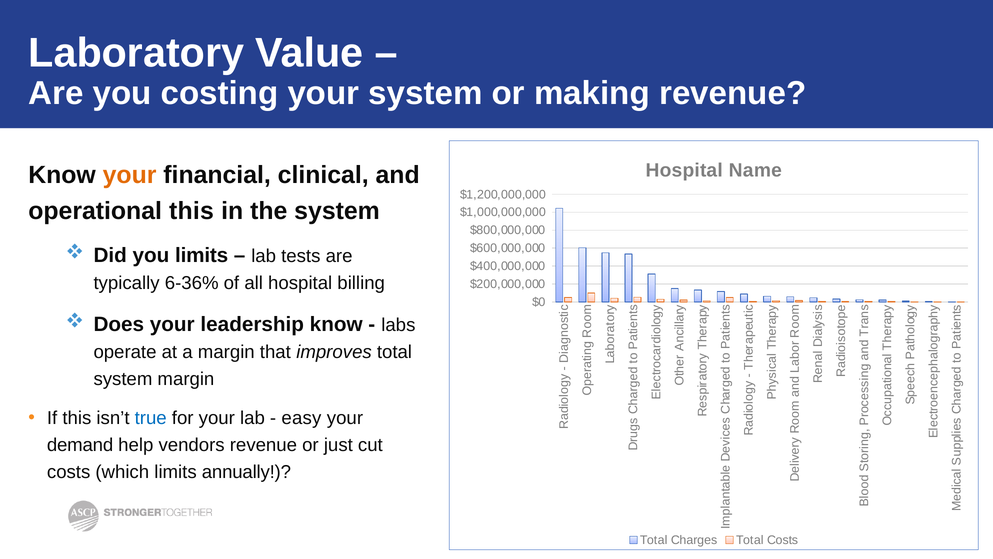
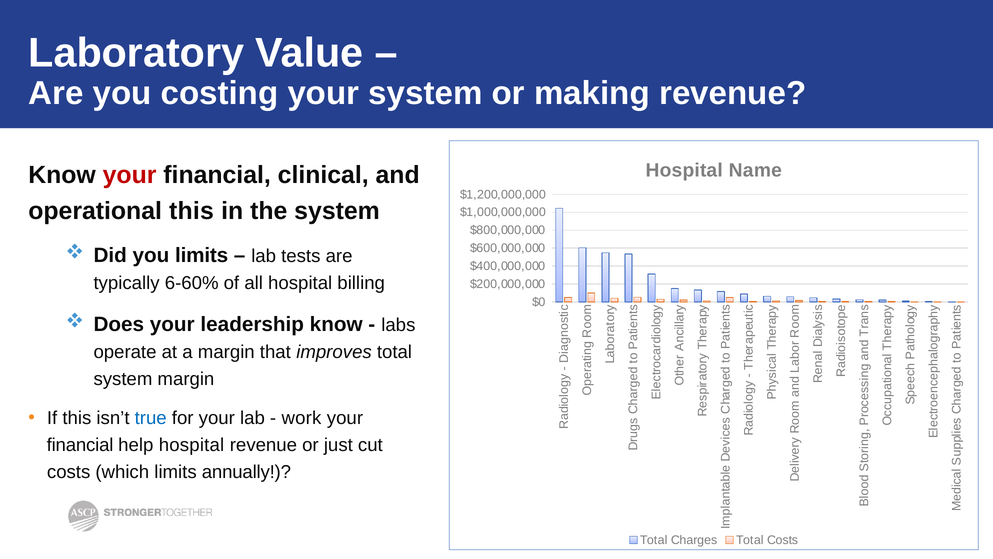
your colour: orange -> red (130, 175)
6-36%: 6-36% -> 6-60% (192, 283)
easy: easy -> work (301, 418)
demand: demand -> financial (80, 445)
help vendors: vendors -> hospital (191, 445)
